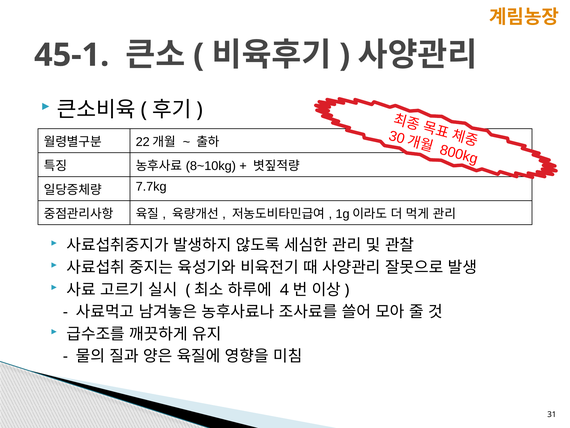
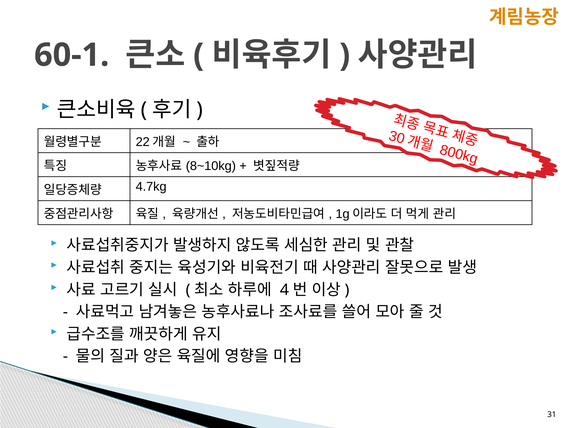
45-1: 45-1 -> 60-1 (72, 55)
7.7kg: 7.7kg -> 4.7kg (151, 186)
